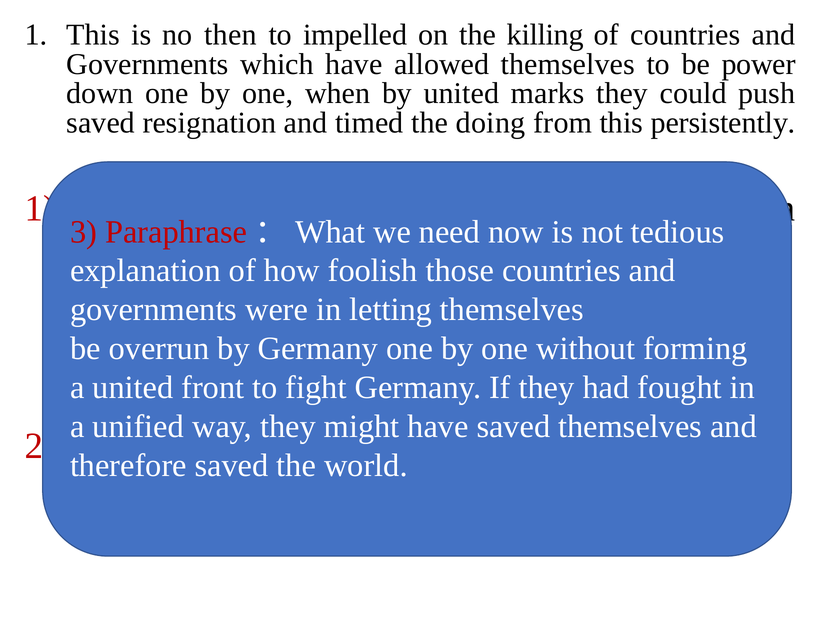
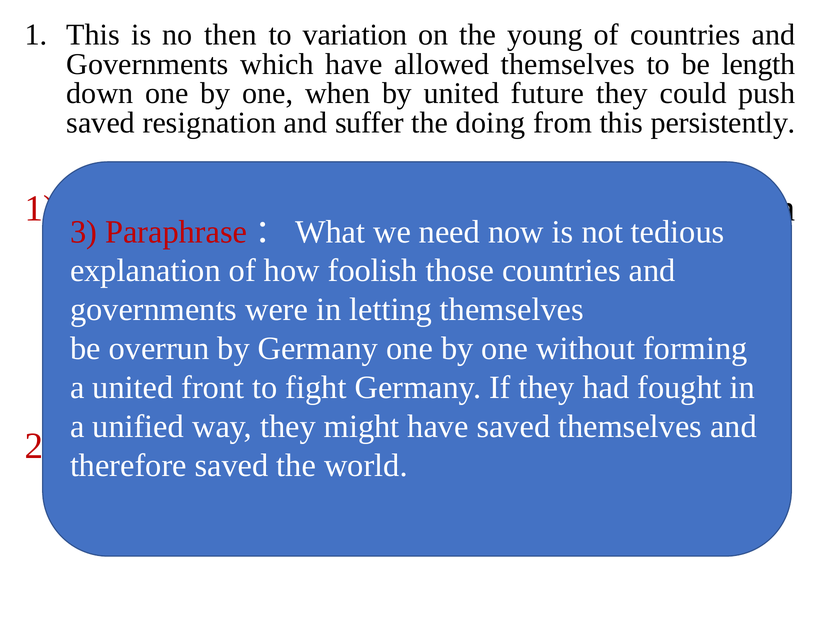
impelled: impelled -> variation (355, 35)
the killing: killing -> young (545, 35)
power: power -> length (759, 64)
marks: marks -> future (547, 93)
timed: timed -> suffer (369, 123)
